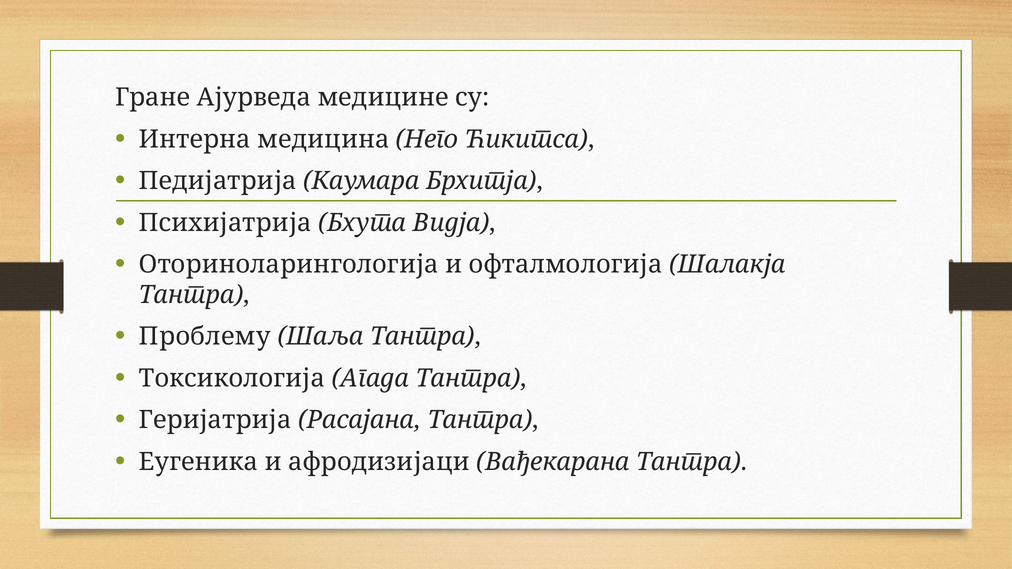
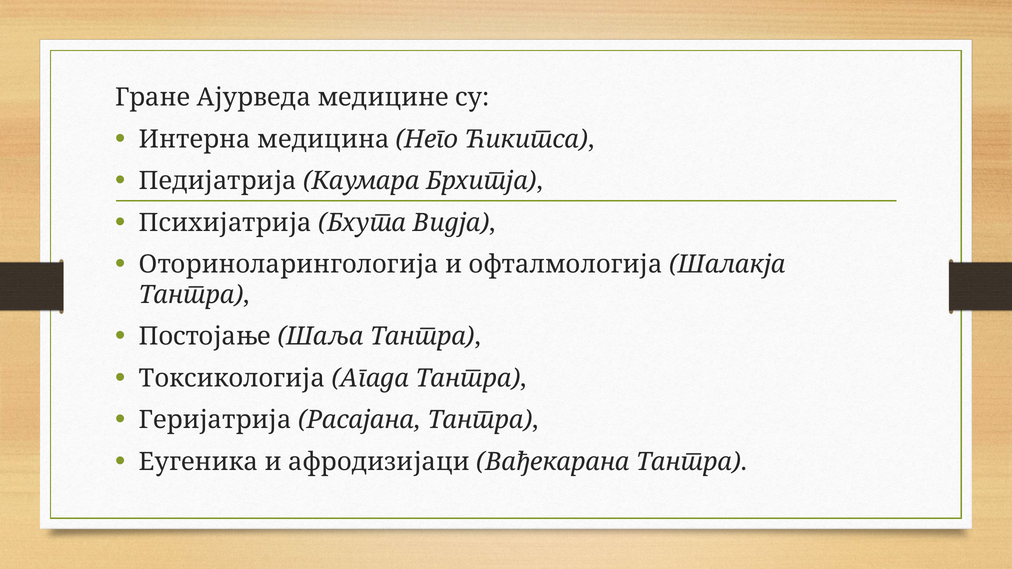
Проблему: Проблему -> Постојање (205, 337)
